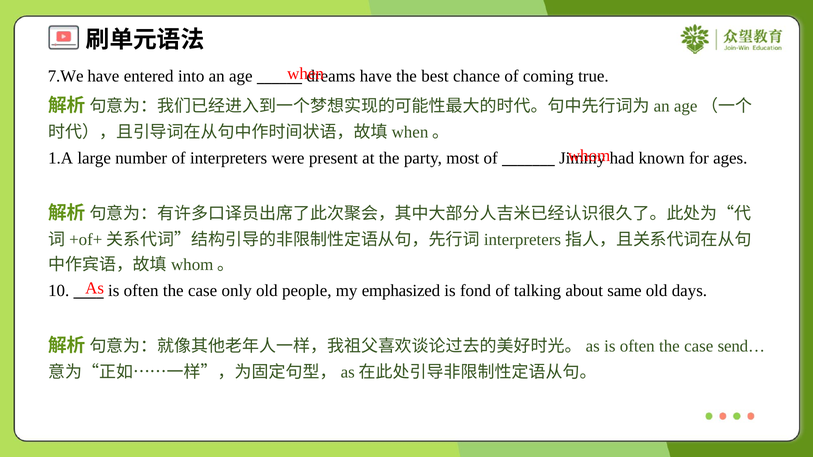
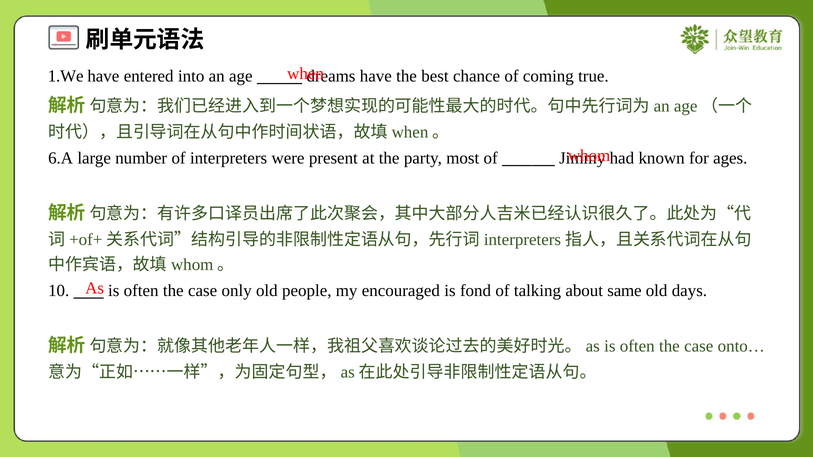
7.We: 7.We -> 1.We (66, 76)
1.A: 1.A -> 6.A (61, 158)
emphasized: emphasized -> encouraged (401, 291)
send…: send… -> onto… (741, 347)
